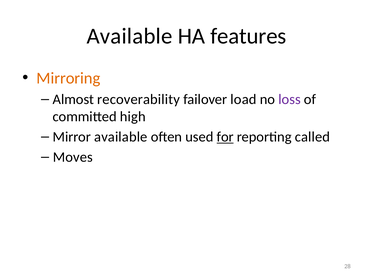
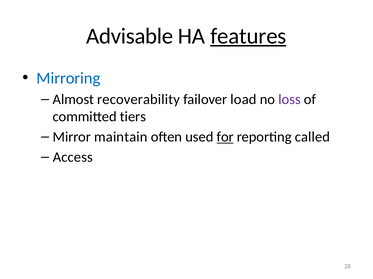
Available: Available -> Advisable (130, 36)
features underline: none -> present (248, 36)
Mirroring colour: orange -> blue (68, 78)
high: high -> tiers (133, 117)
Mirror available: available -> maintain (121, 137)
Moves: Moves -> Access (73, 158)
